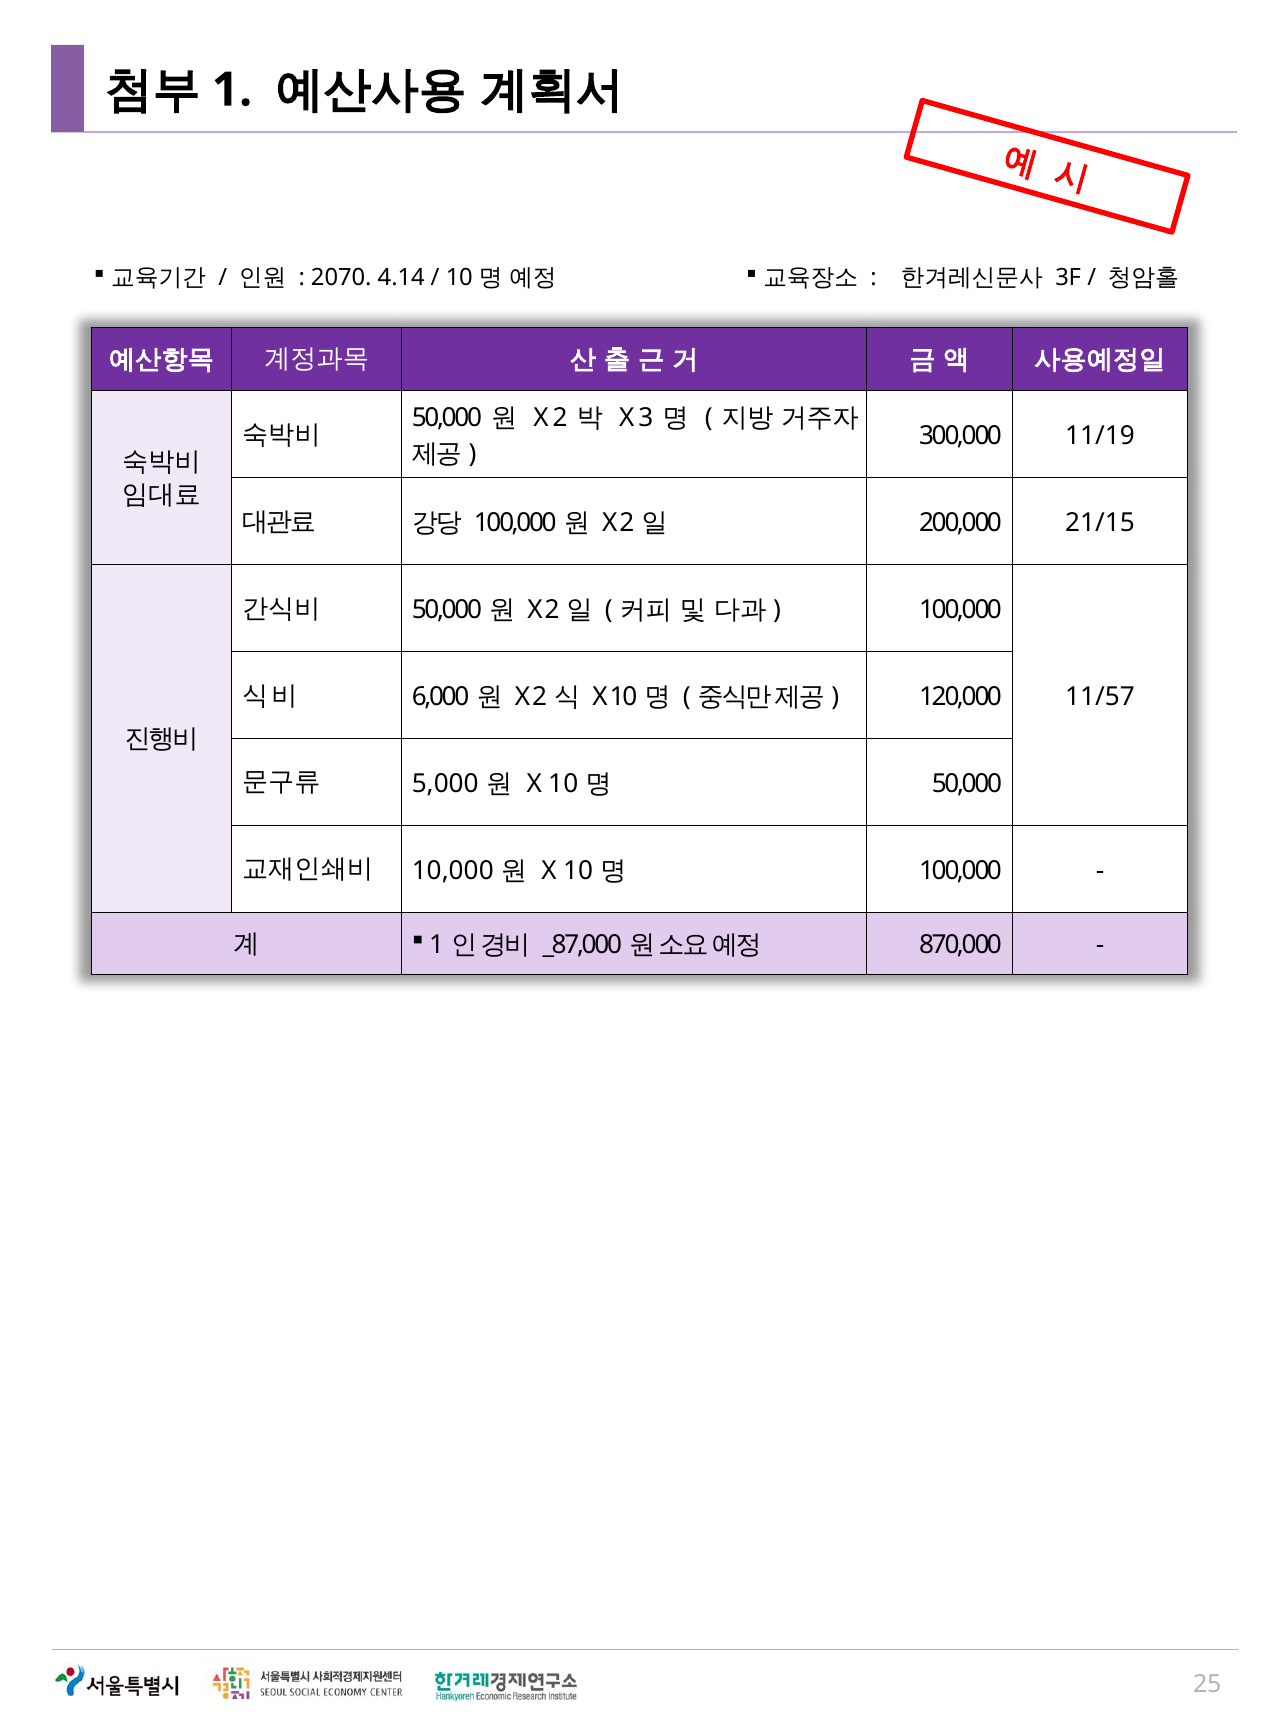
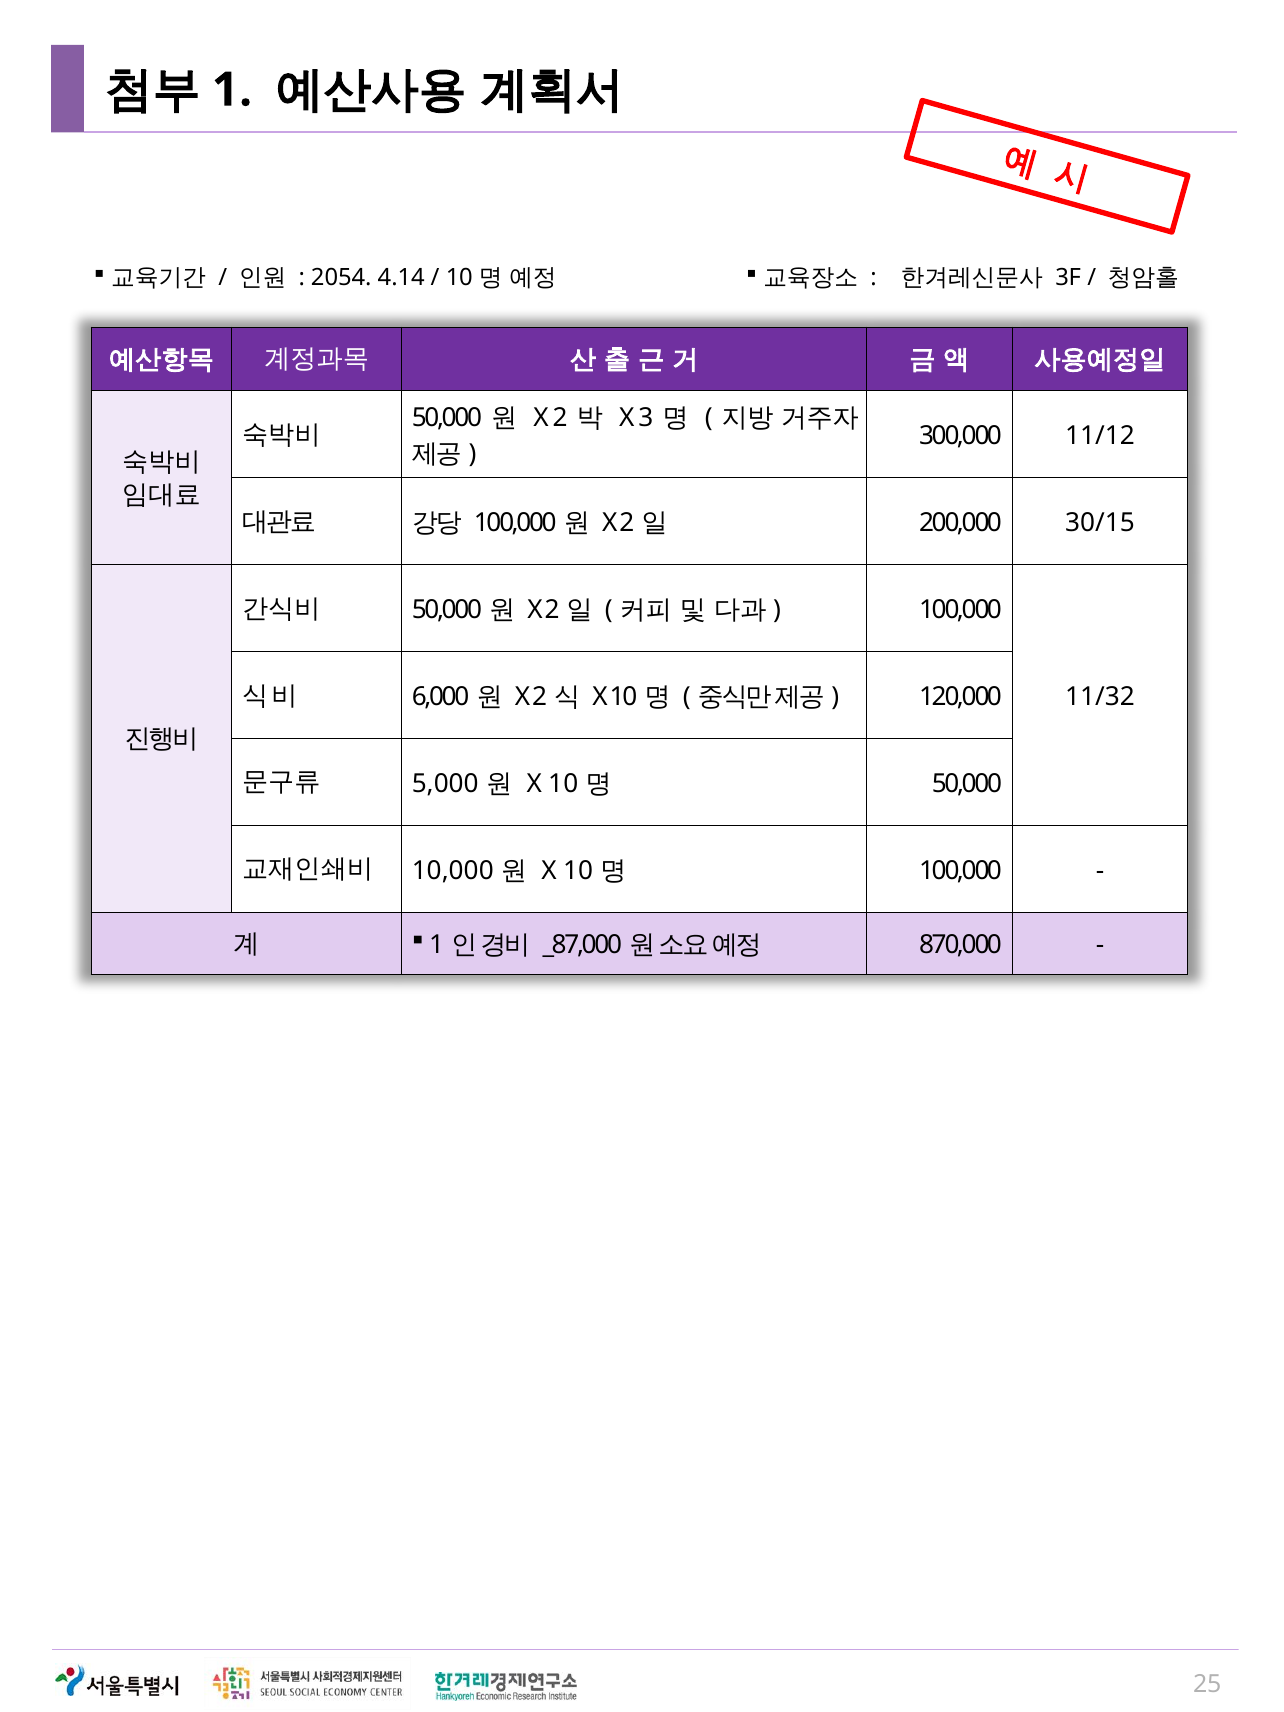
2070: 2070 -> 2054 (341, 278)
11/19: 11/19 -> 11/12 (1100, 436)
21/15: 21/15 -> 30/15 (1100, 523)
11/57: 11/57 -> 11/32 (1100, 697)
